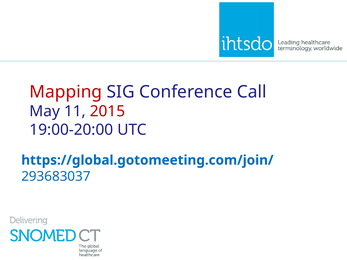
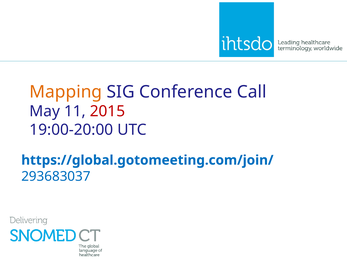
Mapping colour: red -> orange (66, 92)
